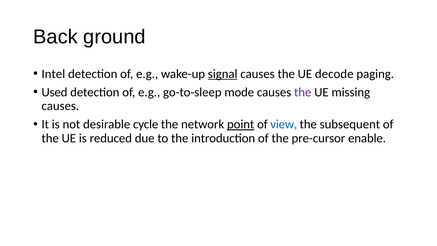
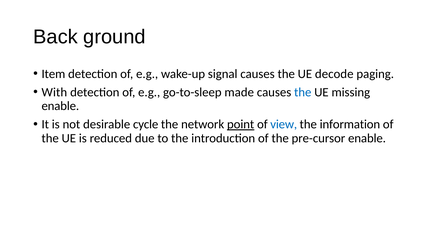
Intel: Intel -> Item (53, 74)
signal underline: present -> none (223, 74)
Used: Used -> With (54, 92)
mode: mode -> made (239, 92)
the colour: purple -> blue (303, 92)
causes: causes -> enable (60, 106)
subsequent: subsequent -> information (350, 124)
